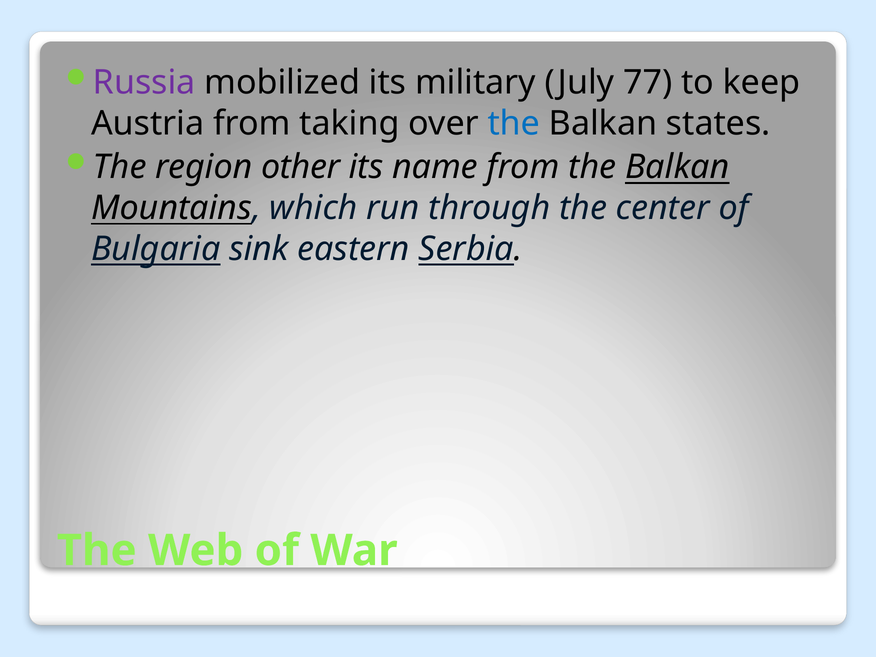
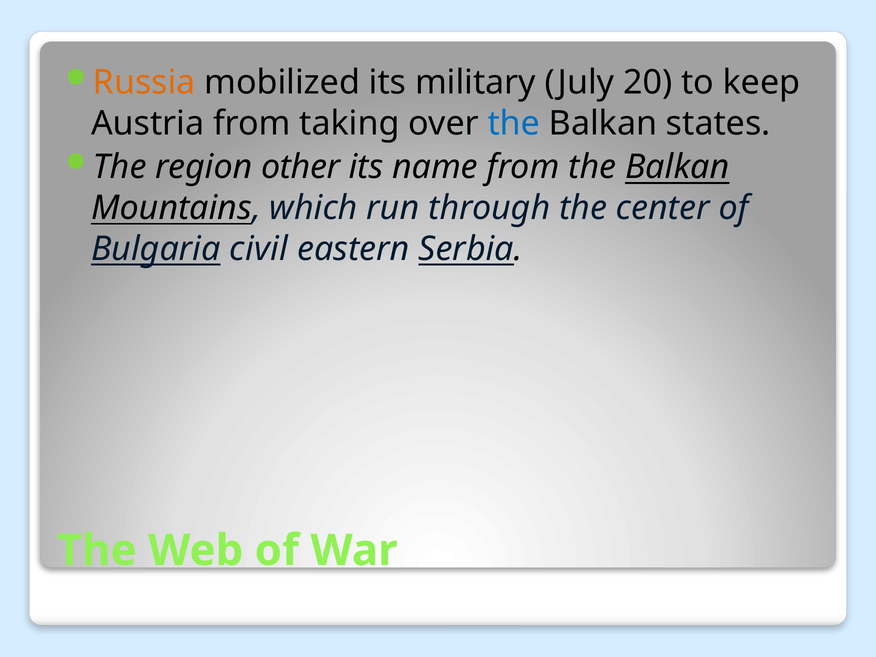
Russia colour: purple -> orange (144, 82)
77: 77 -> 20 (648, 82)
sink: sink -> civil (259, 249)
